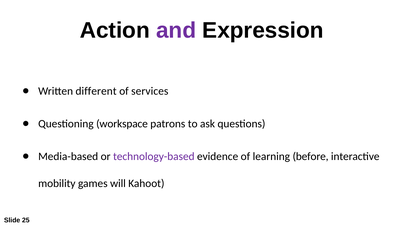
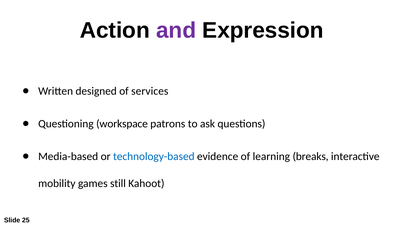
different: different -> designed (96, 91)
technology-based colour: purple -> blue (154, 157)
before: before -> breaks (311, 157)
will: will -> still (118, 184)
